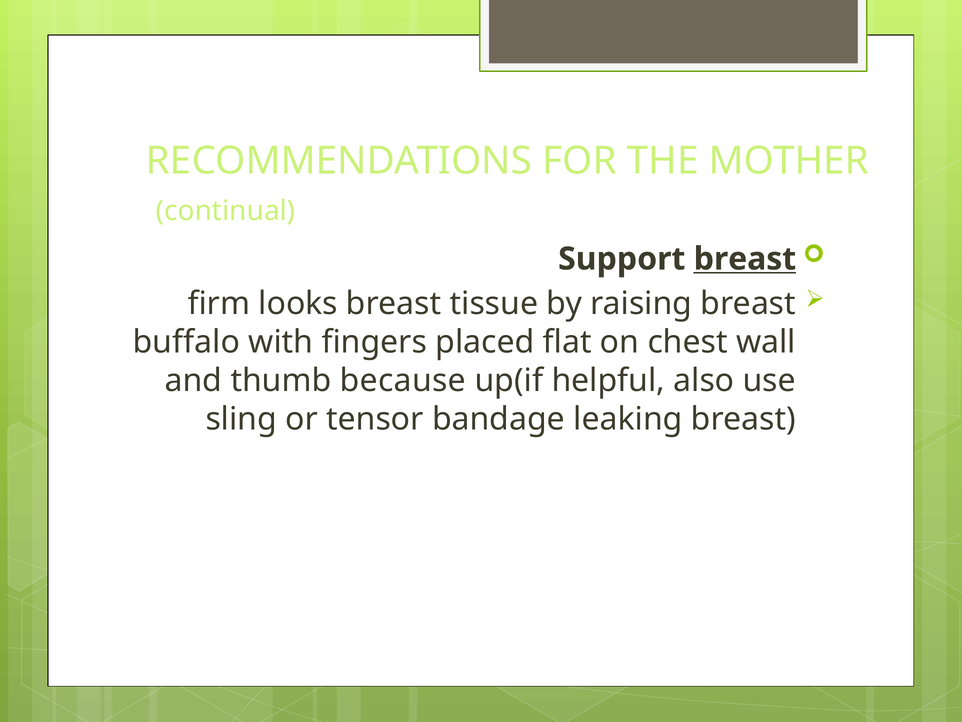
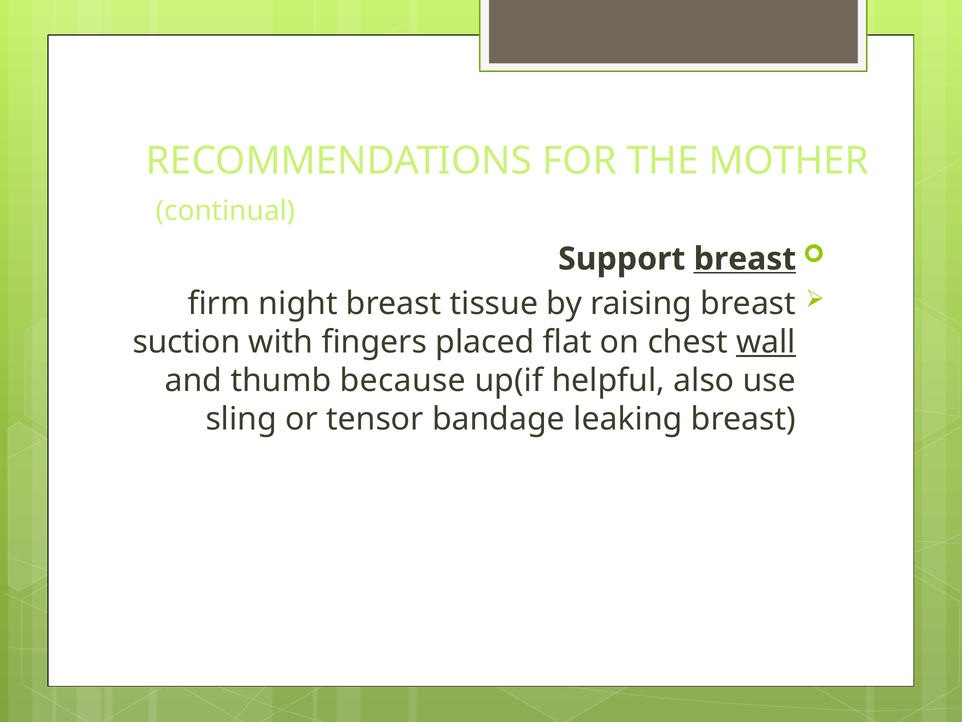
looks: looks -> night (298, 304)
buffalo: buffalo -> suction (186, 342)
wall underline: none -> present (766, 342)
